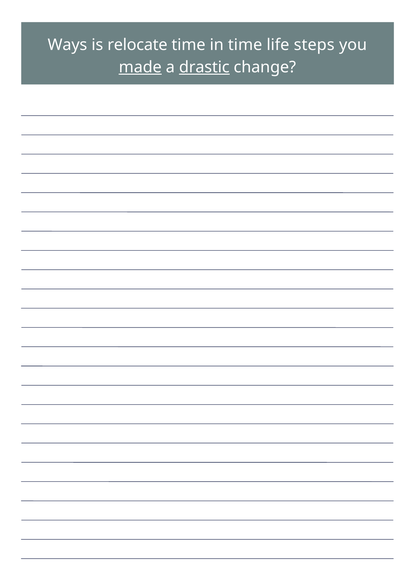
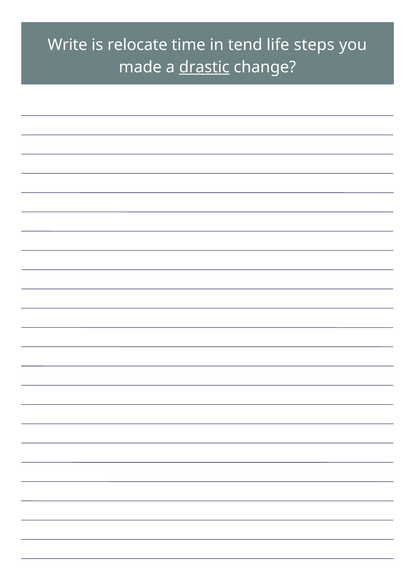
Ways: Ways -> Write (67, 45)
in time: time -> tend (245, 45)
made underline: present -> none (140, 67)
